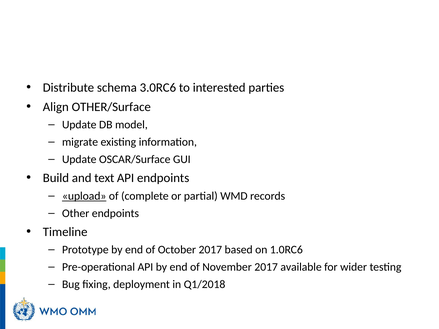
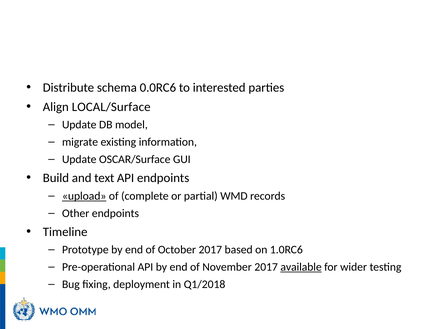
3.0RC6: 3.0RC6 -> 0.0RC6 (158, 88)
OTHER/Surface: OTHER/Surface -> LOCAL/Surface (111, 107)
available underline: none -> present (301, 267)
